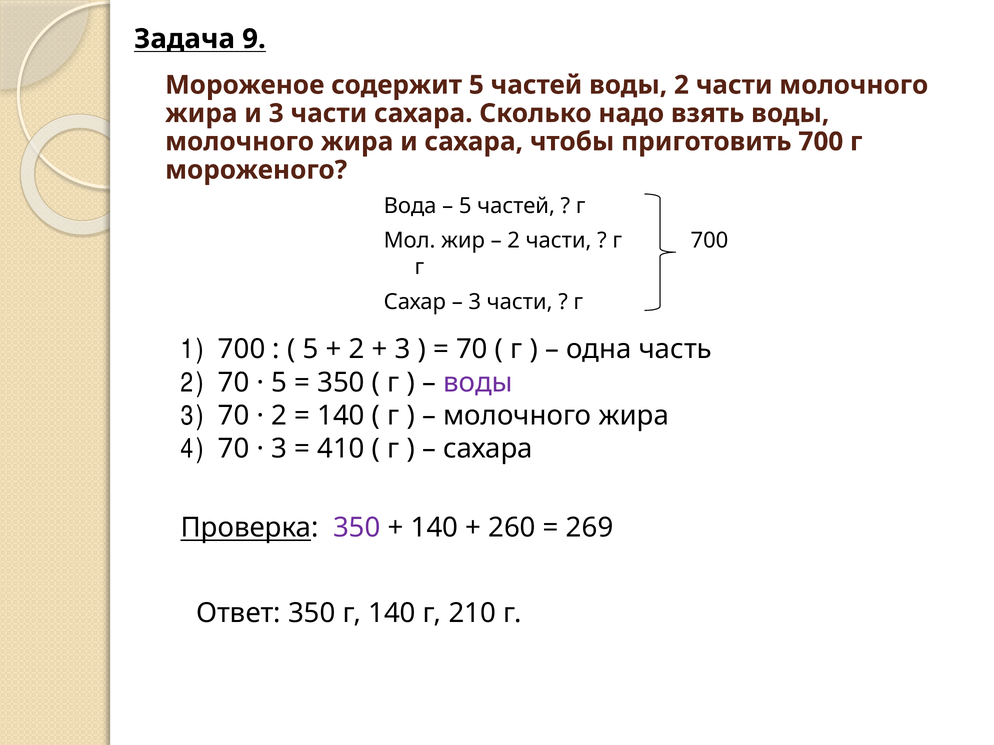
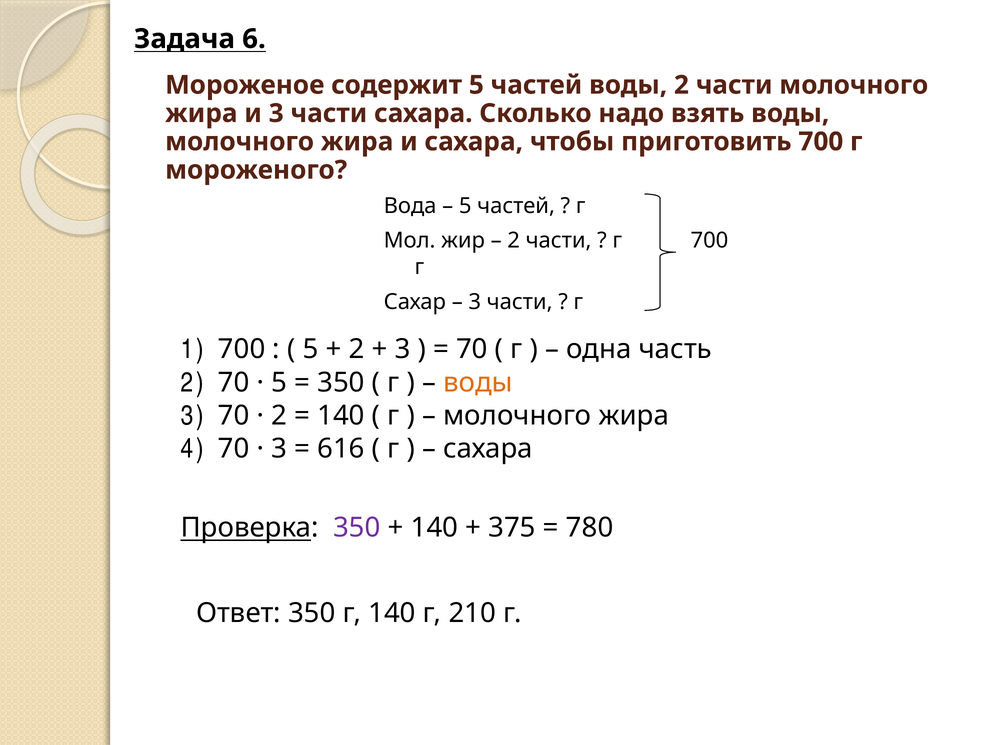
9: 9 -> 6 (254, 39)
воды colour: purple -> orange (478, 383)
410: 410 -> 616 (341, 449)
260: 260 -> 375 (512, 528)
269: 269 -> 780 (590, 528)
